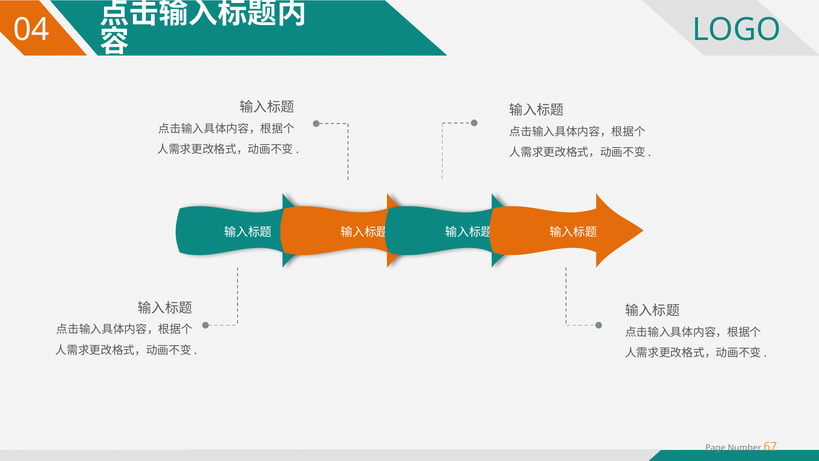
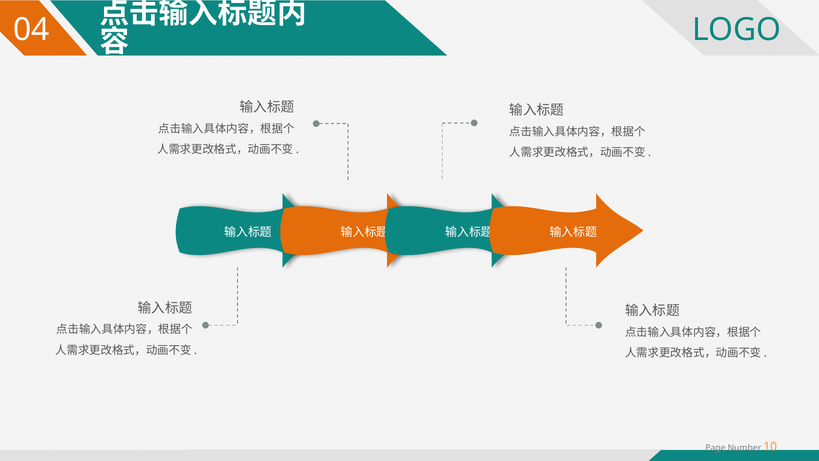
67: 67 -> 10 (770, 447)
